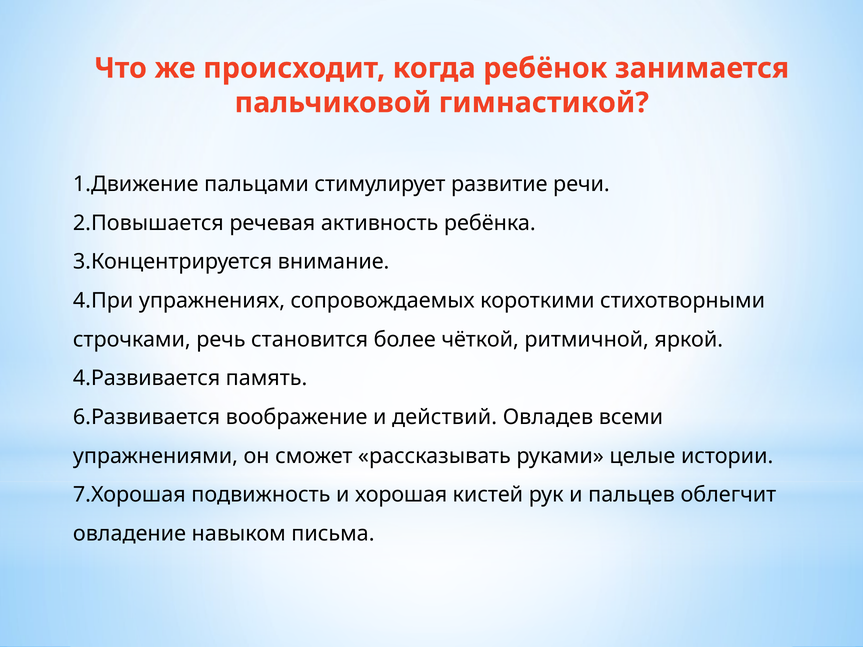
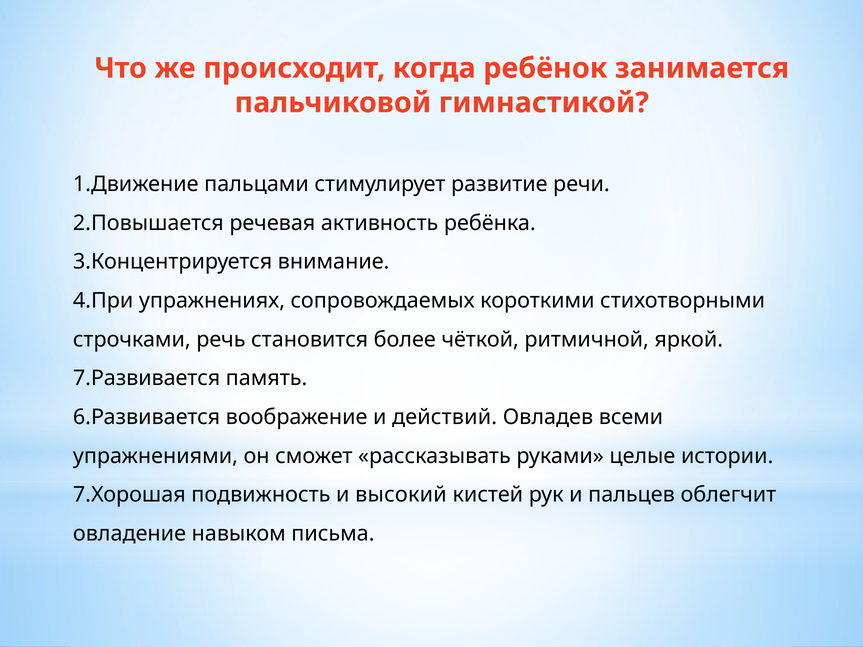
4.Развивается: 4.Развивается -> 7.Развивается (147, 378)
хорошая: хорошая -> высокий (401, 495)
